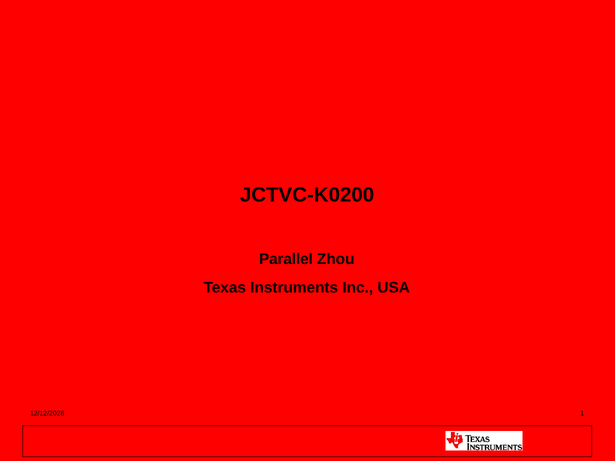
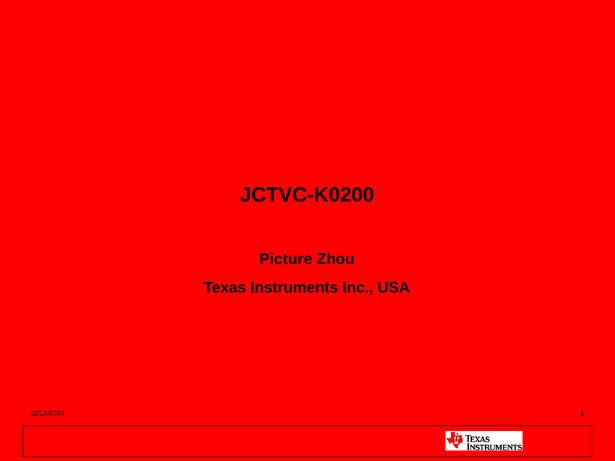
Parallel: Parallel -> Picture (286, 259)
